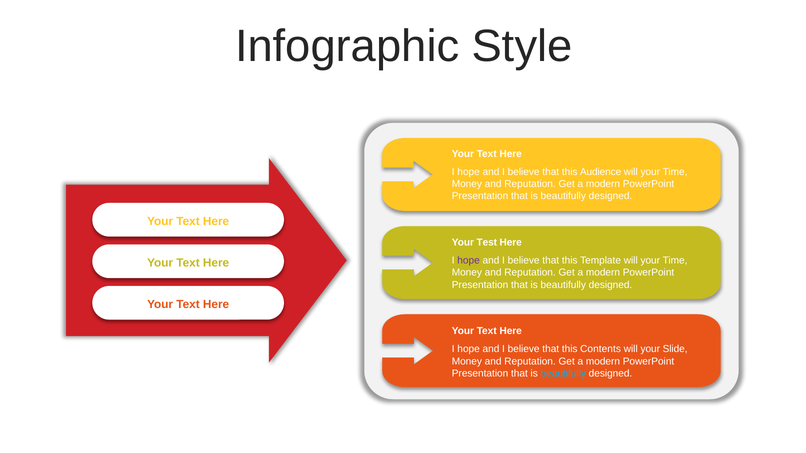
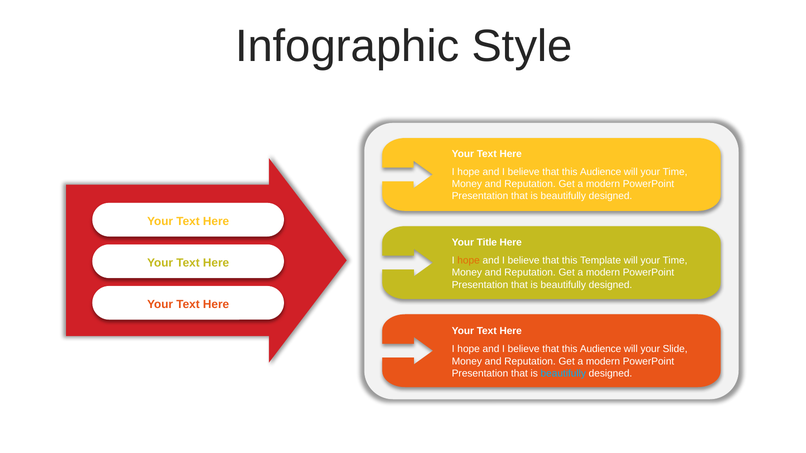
Test: Test -> Title (487, 242)
hope colour: purple -> orange (469, 261)
Contents: Contents -> Audience (601, 349)
